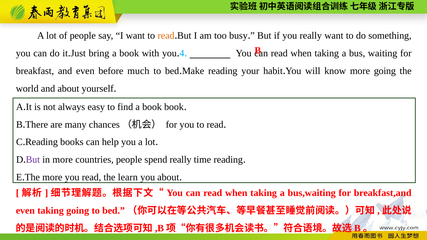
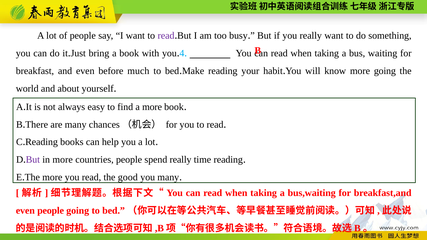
read colour: orange -> purple (166, 36)
find a book: book -> more (152, 107)
learn: learn -> good (128, 177)
you about: about -> many (168, 177)
even taking: taking -> people (51, 211)
